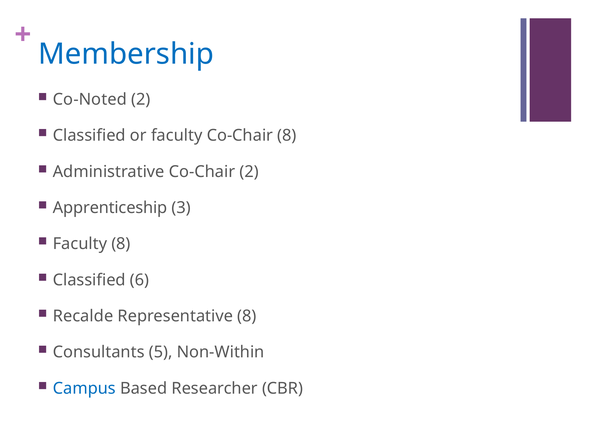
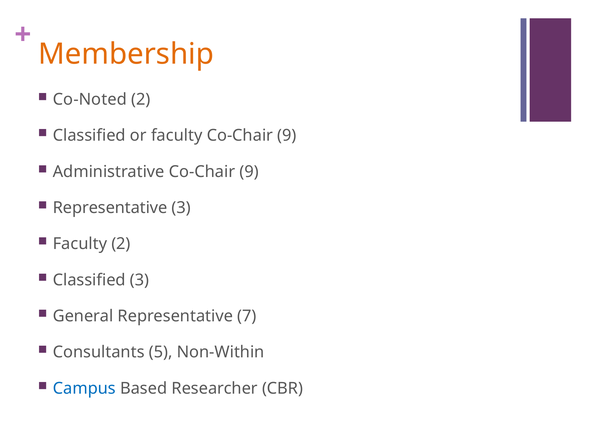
Membership colour: blue -> orange (126, 54)
faculty Co-Chair 8: 8 -> 9 (287, 135)
Administrative Co-Chair 2: 2 -> 9 (249, 171)
Apprenticeship: Apprenticeship -> Representative (110, 207)
Faculty 8: 8 -> 2 (121, 244)
Classified 6: 6 -> 3 (140, 280)
Recalde: Recalde -> General (83, 316)
Representative 8: 8 -> 7 (247, 316)
